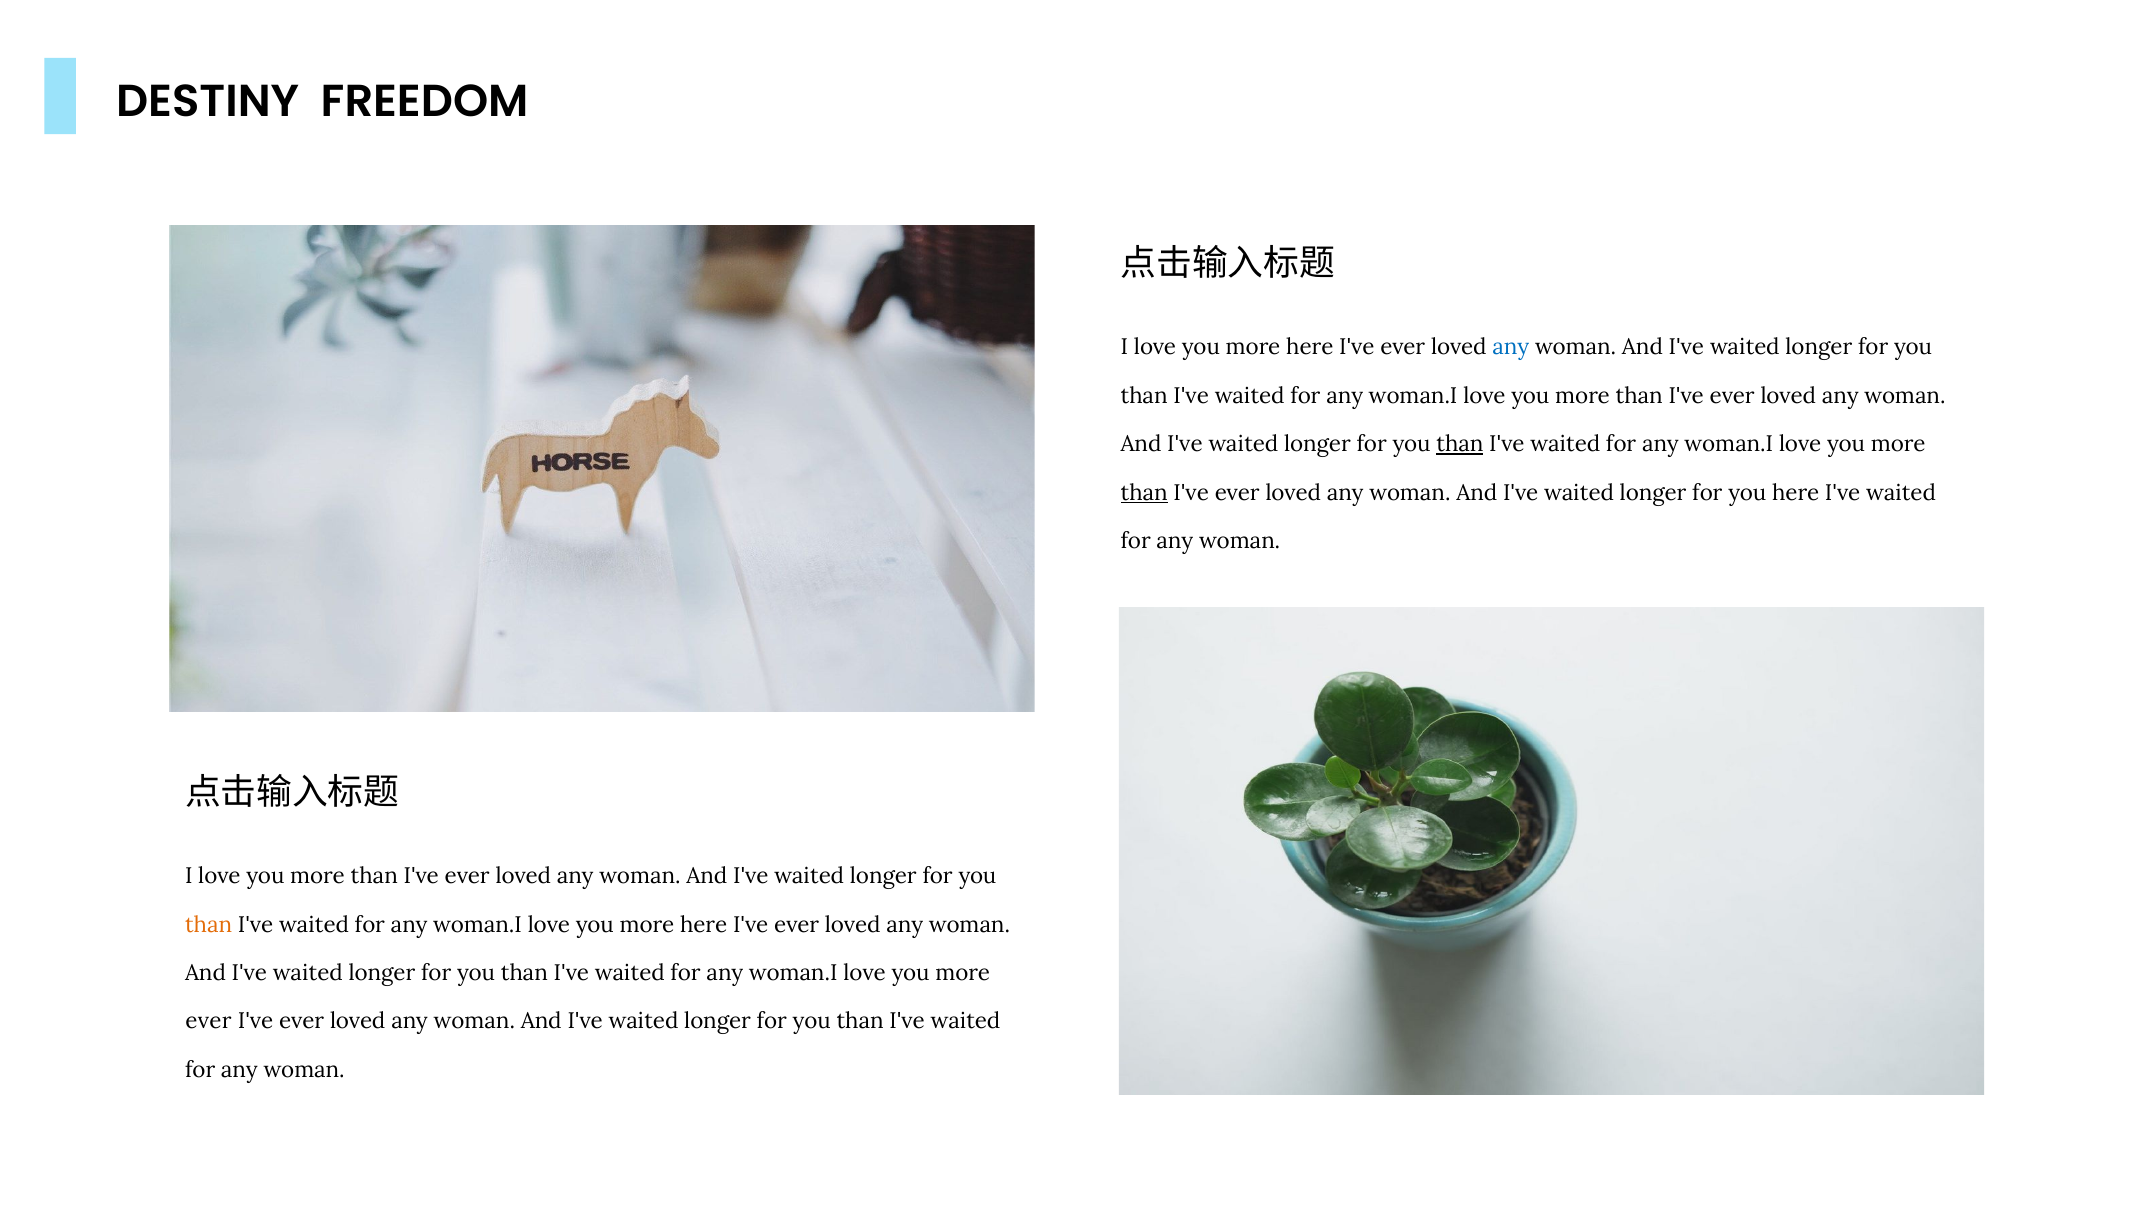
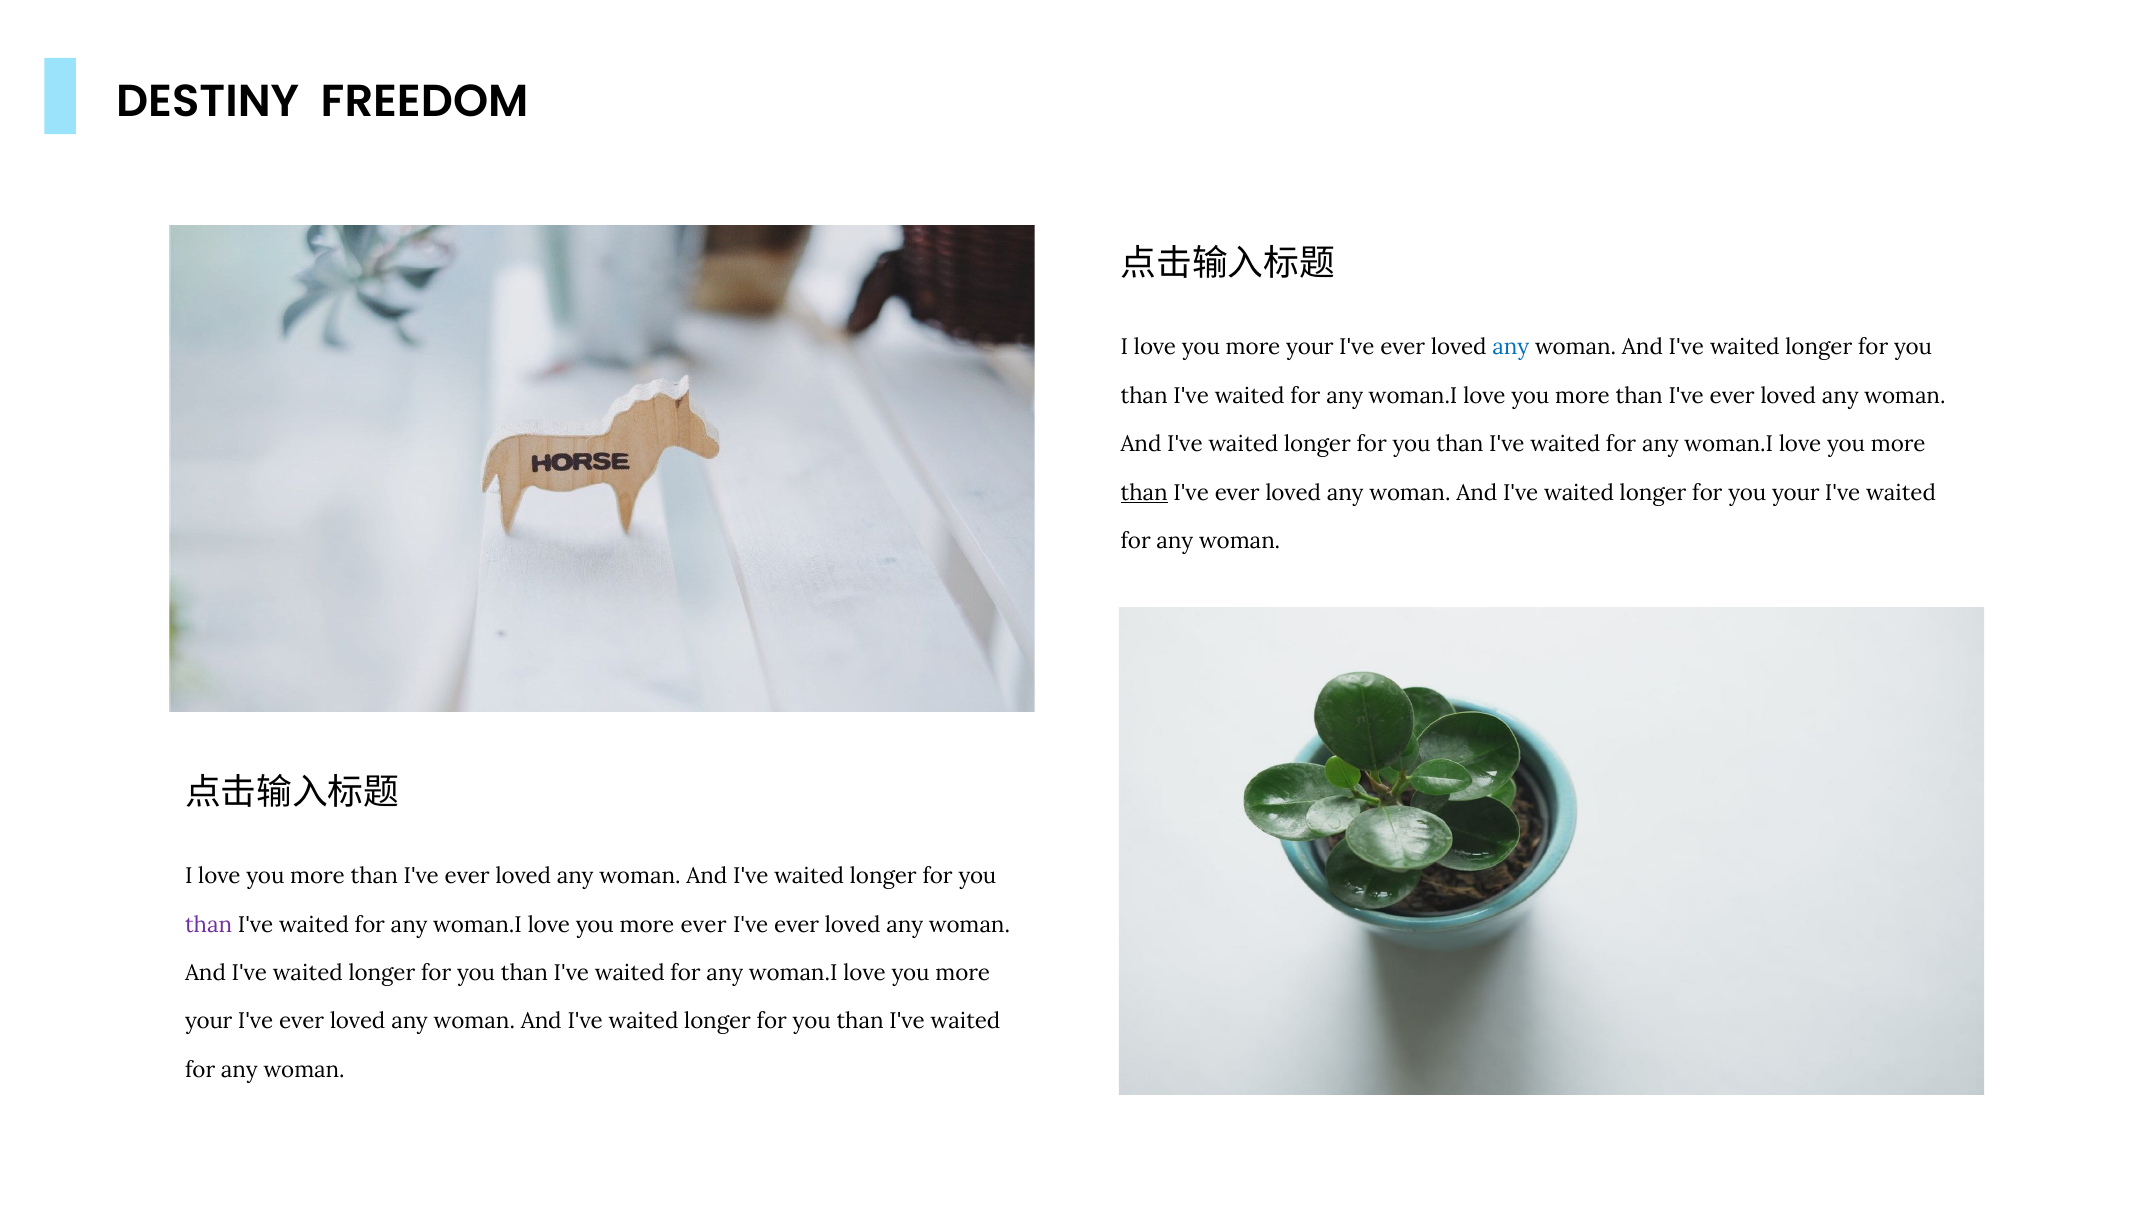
here: here -> your (1310, 347)
than underline: present -> none (1460, 444)
you here: here -> your (1796, 493)
than colour: orange -> purple (209, 925)
here: here -> ever (704, 925)
ever: ever -> your (209, 1022)
